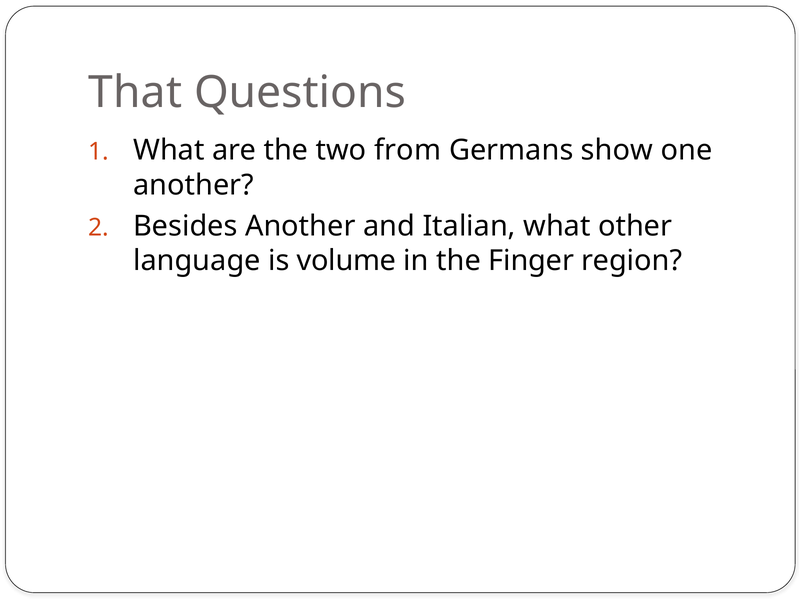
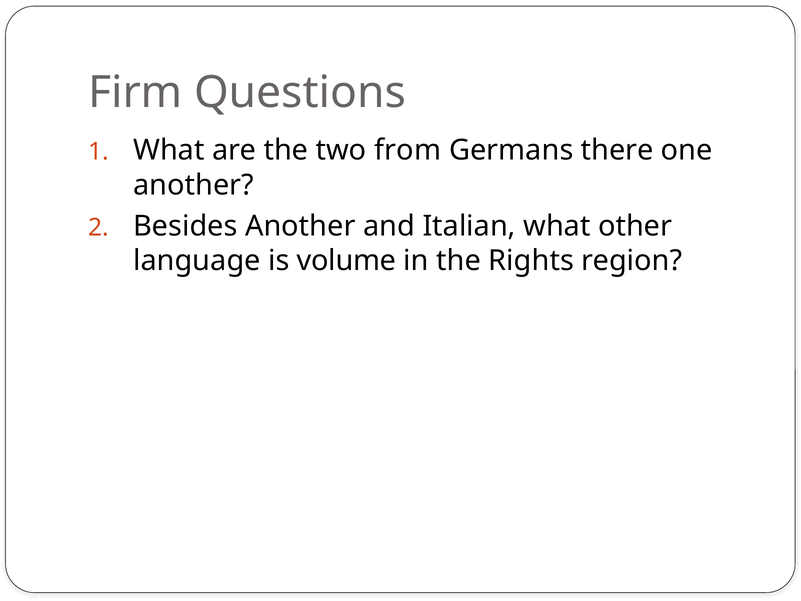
That: That -> Firm (135, 93)
show: show -> there (617, 150)
Finger: Finger -> Rights (531, 261)
